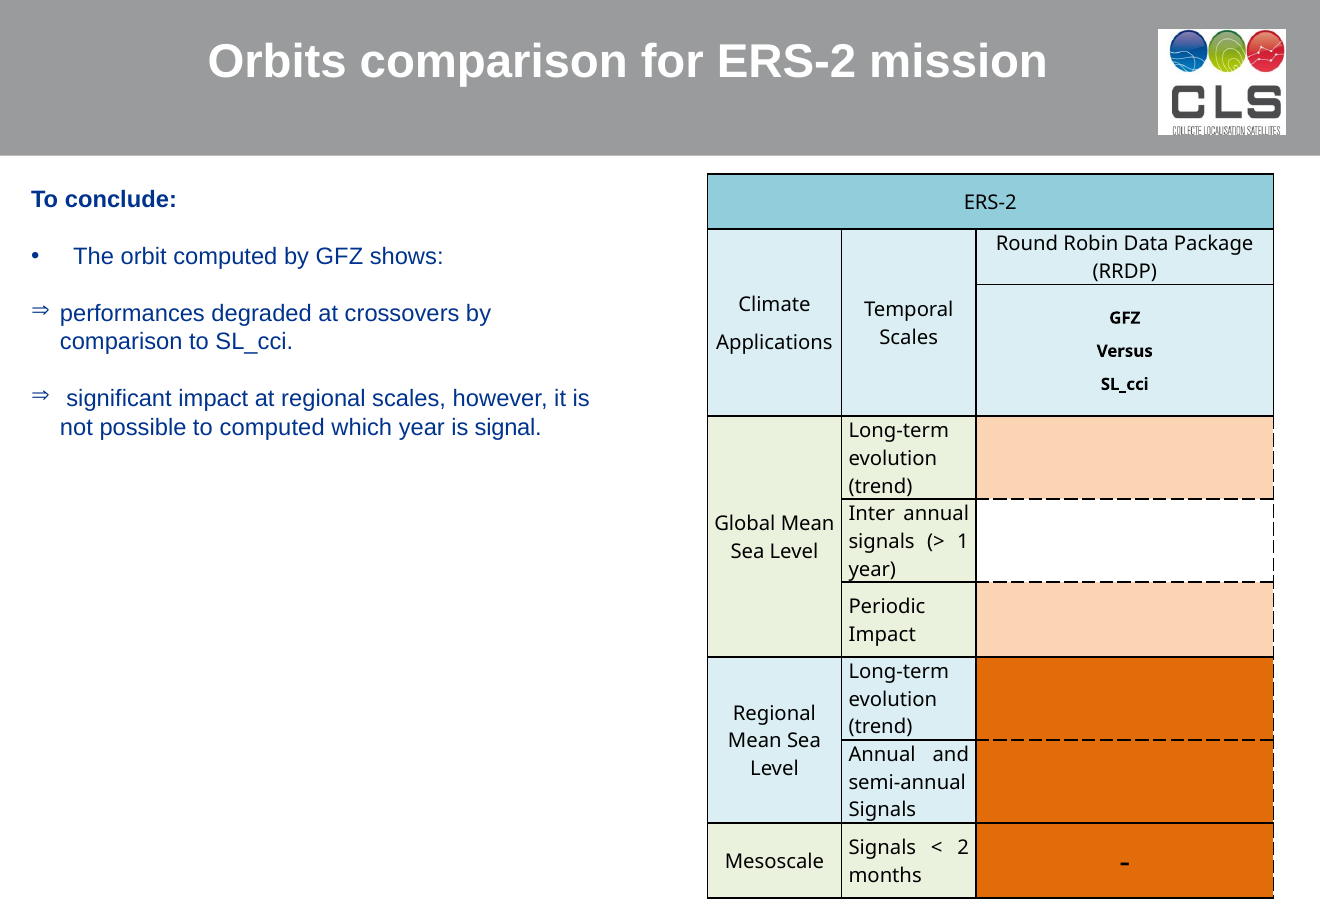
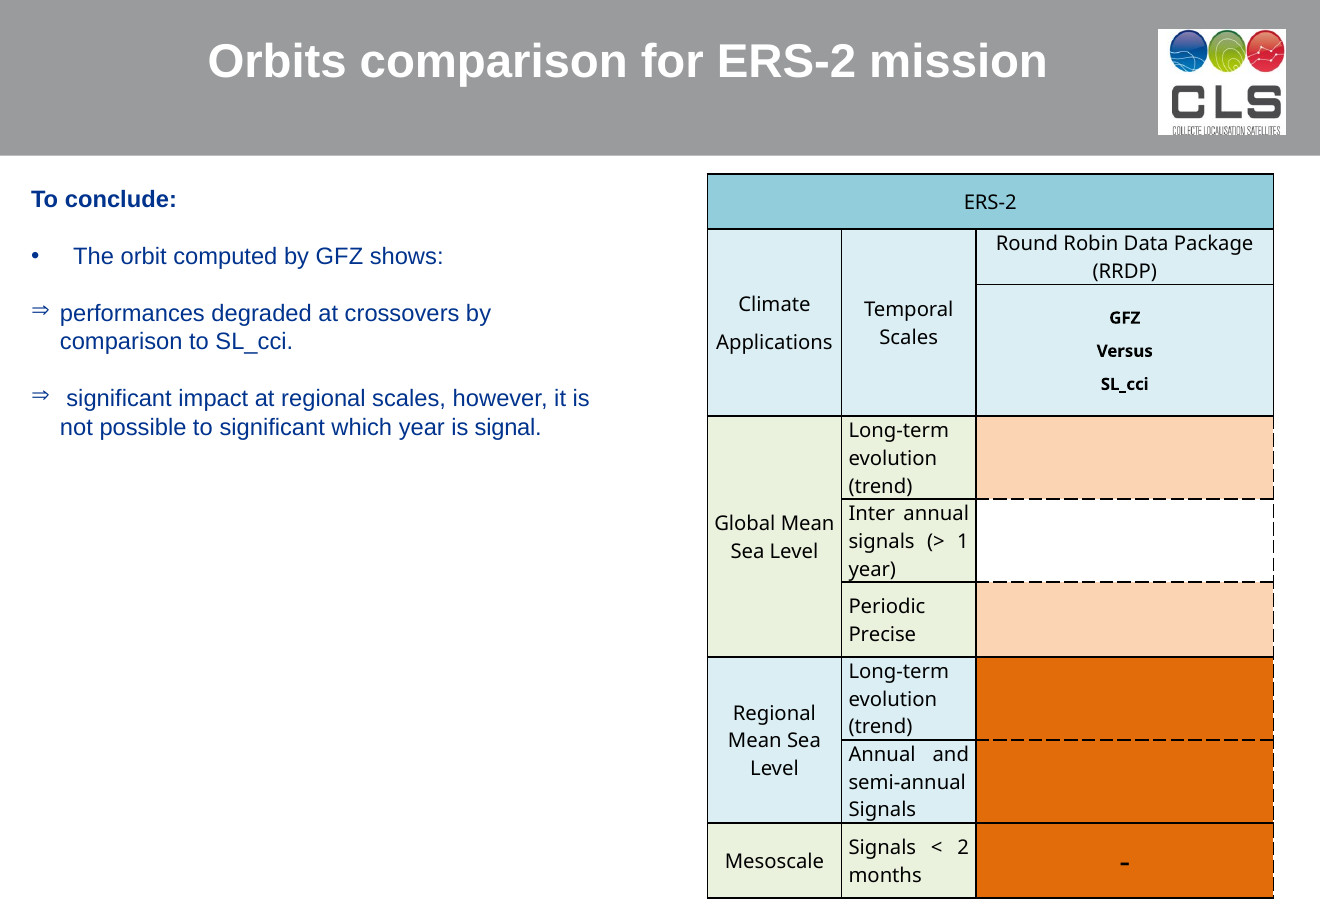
to computed: computed -> significant (272, 427)
Impact: Impact -> Precise (882, 634)
